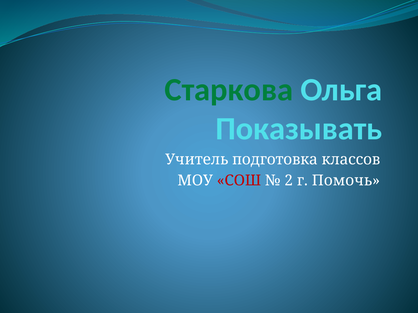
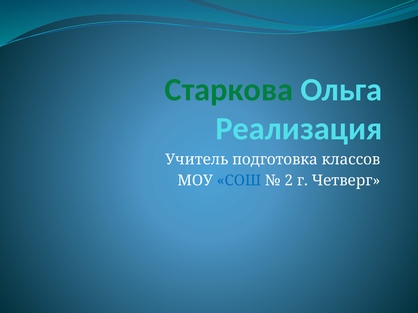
Показывать: Показывать -> Реализация (299, 129)
СОШ colour: red -> blue (239, 181)
Помочь: Помочь -> Четверг (346, 181)
